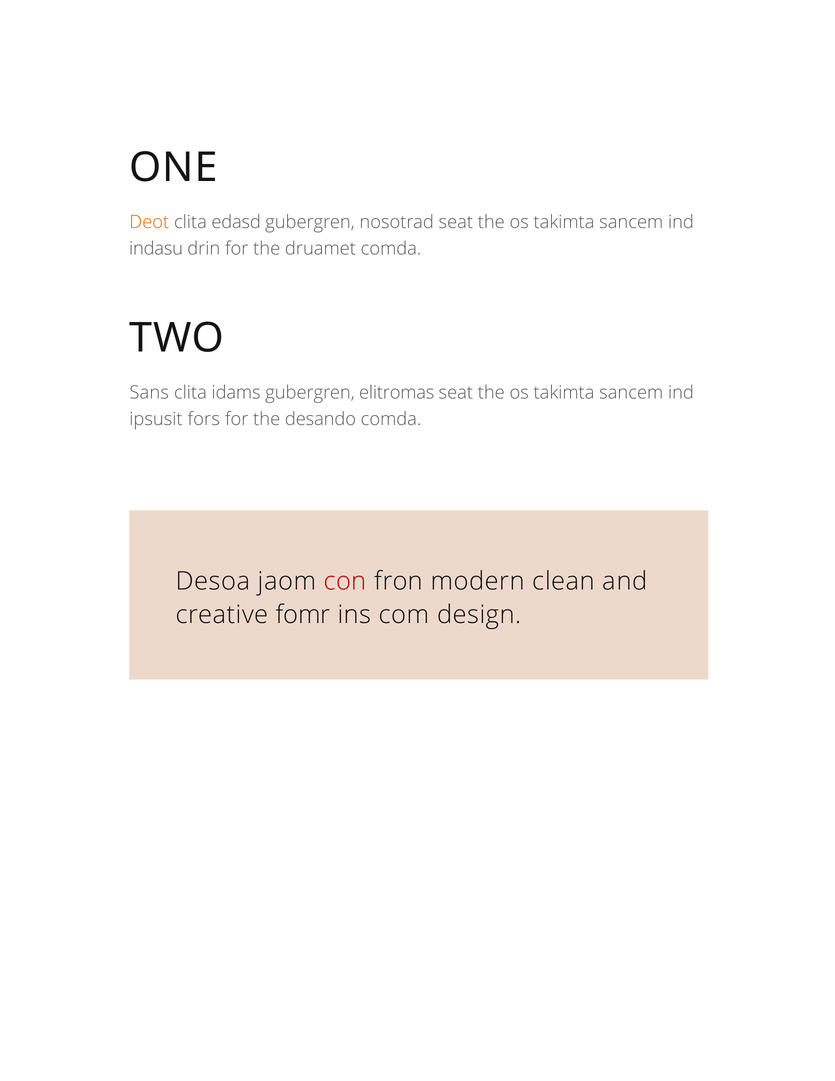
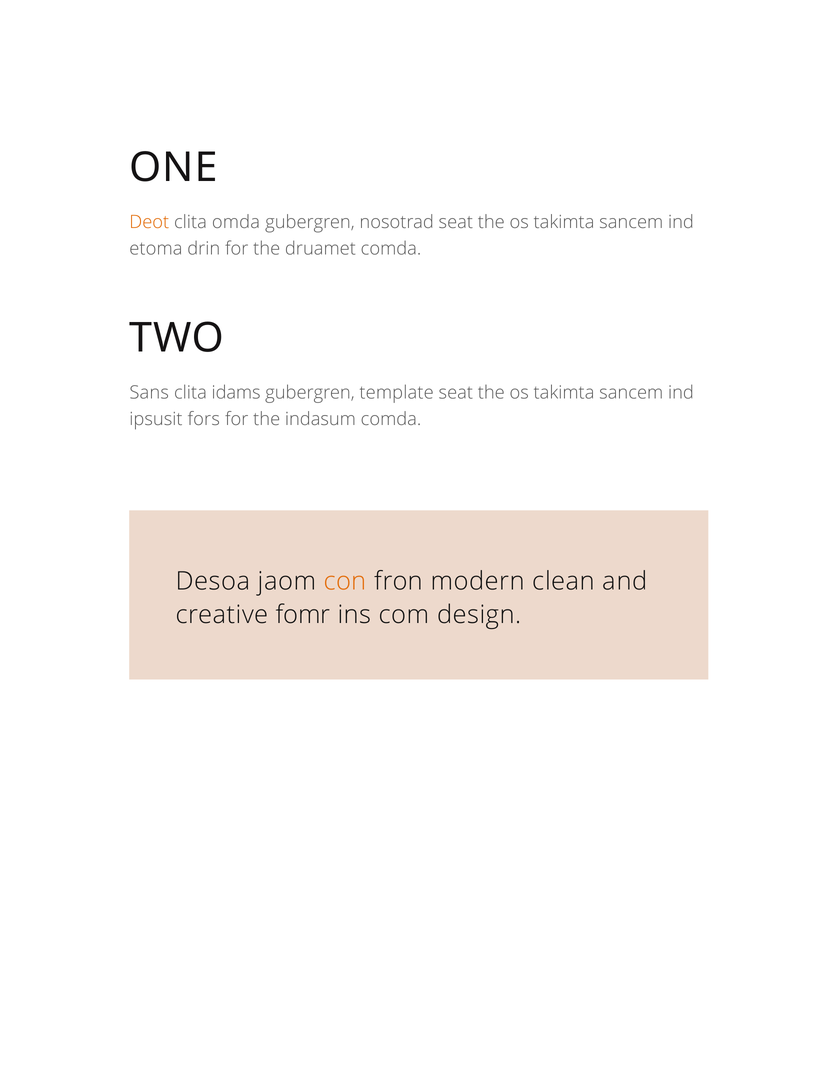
edasd: edasd -> omda (236, 222)
indasu: indasu -> etoma (156, 249)
elitromas: elitromas -> template (397, 392)
desando: desando -> indasum (320, 419)
con colour: red -> orange (345, 581)
